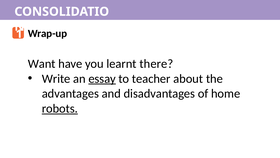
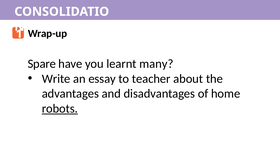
Want: Want -> Spare (42, 64)
there: there -> many (156, 64)
essay underline: present -> none (102, 78)
